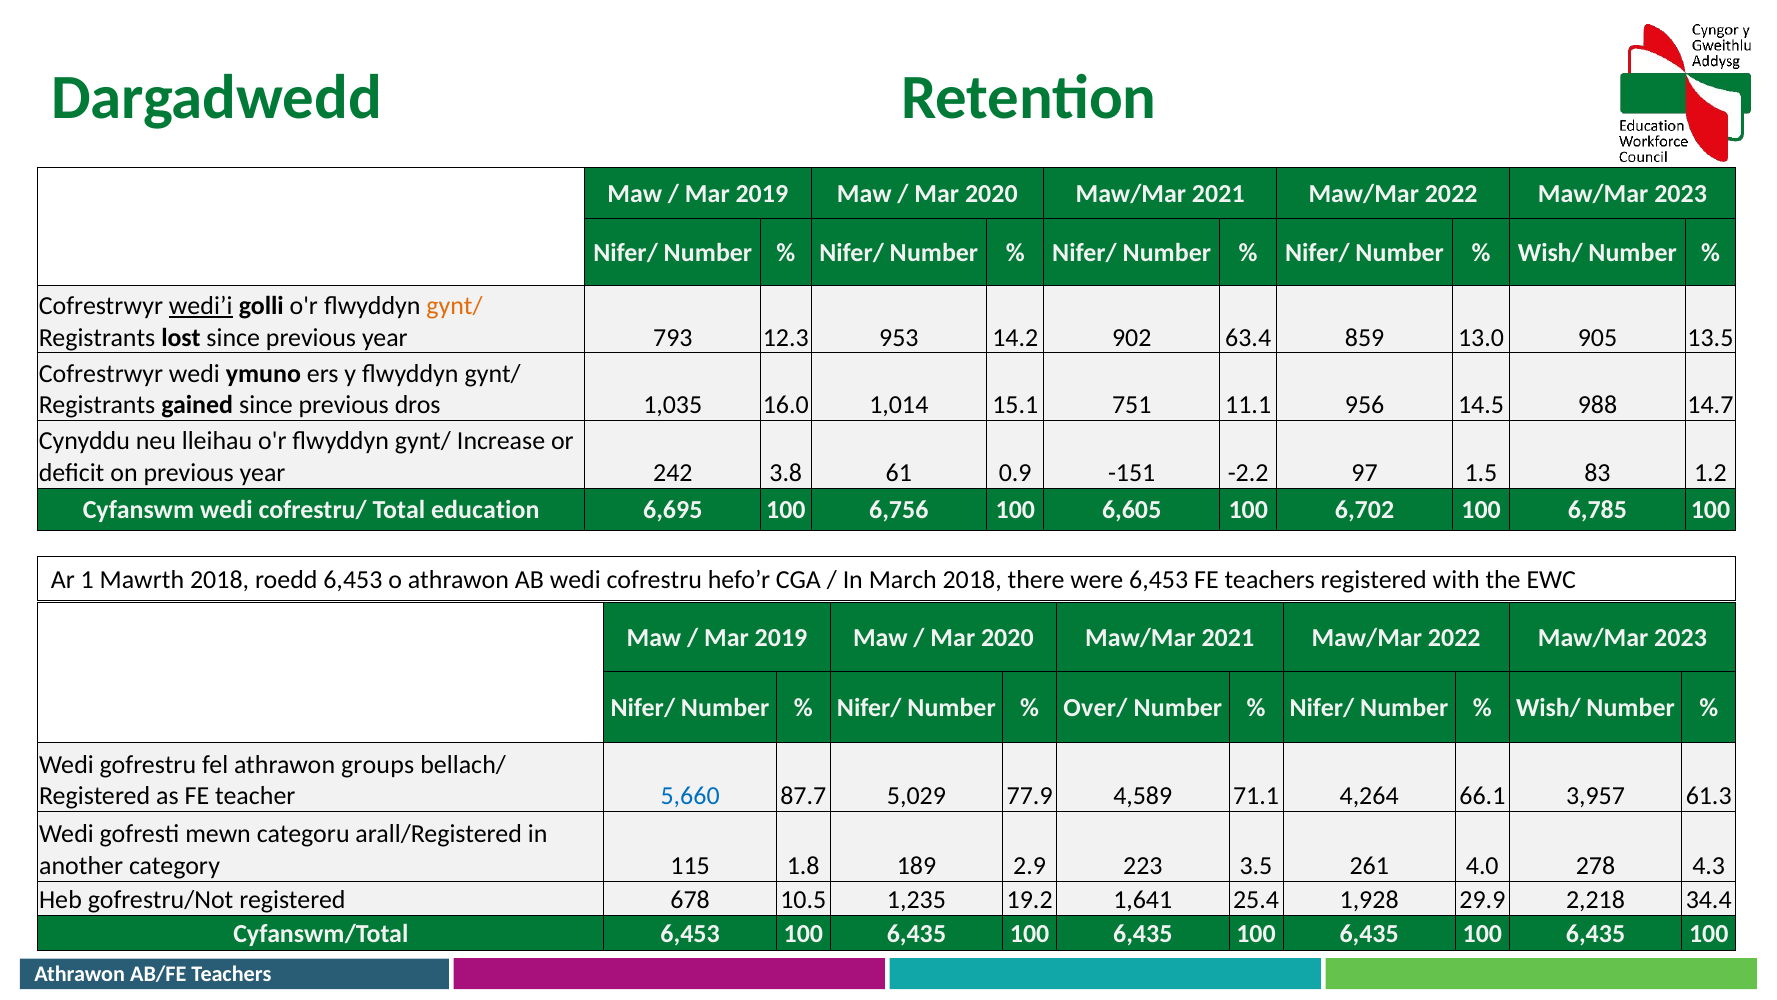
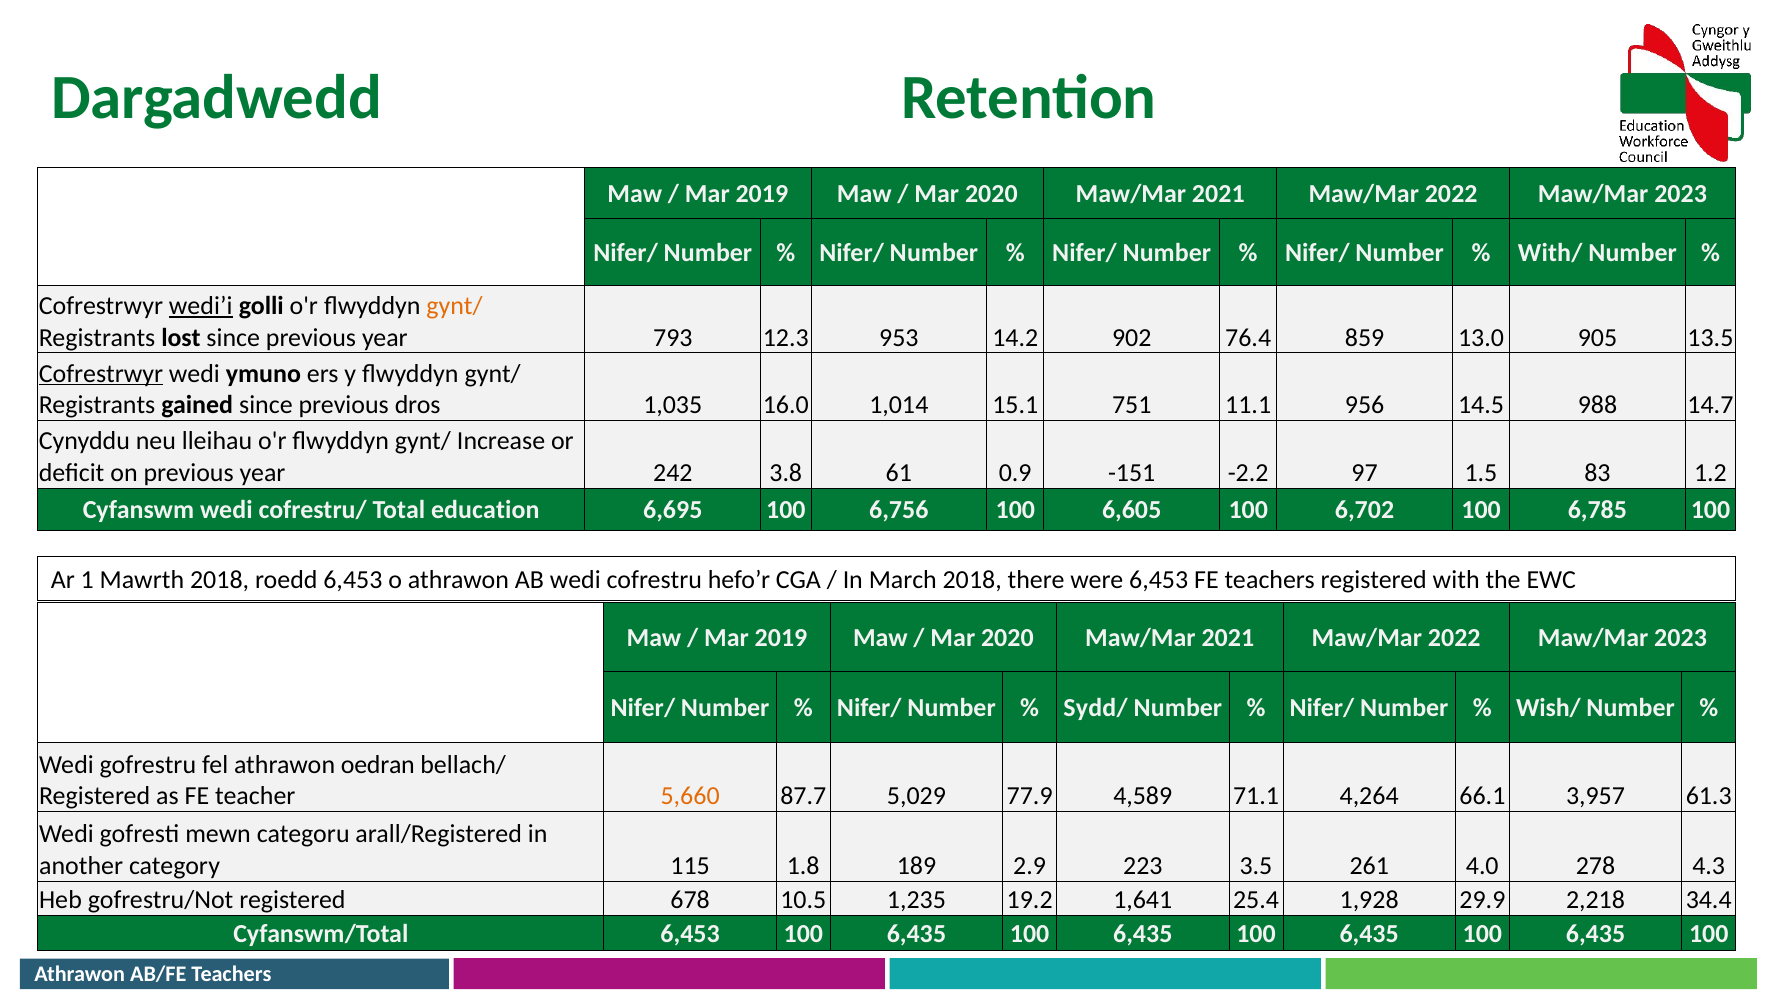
Wish/: Wish/ -> With/ (1550, 252)
63.4: 63.4 -> 76.4 (1248, 337)
Cofrestrwyr underline: none -> present (101, 373)
Over/: Over/ -> Sydd/ (1095, 708)
groups: groups -> oedran (378, 764)
5,660 colour: blue -> orange (690, 796)
